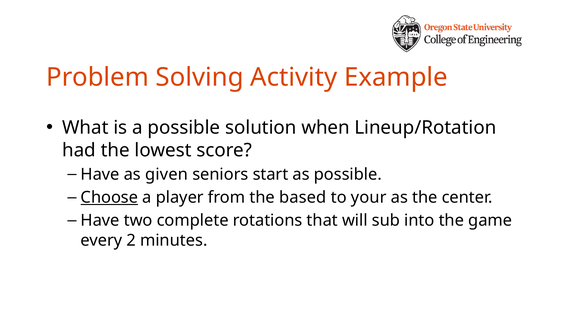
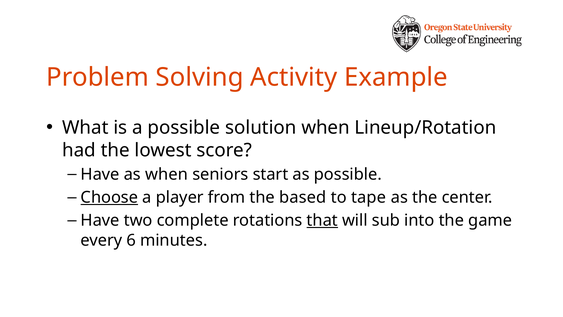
as given: given -> when (167, 174)
your: your -> tape (369, 197)
that underline: none -> present (322, 220)
2: 2 -> 6 (131, 240)
